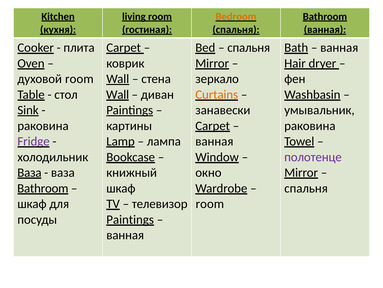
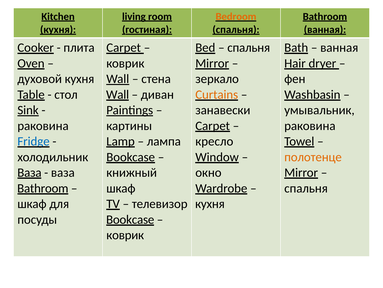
духовой room: room -> кухня (79, 79)
Fridge colour: purple -> blue (34, 141)
ванная: ванная -> кресло (214, 141)
полотенце colour: purple -> orange (313, 157)
room: room -> кухня (210, 203)
Paintings: Paintings -> Bookcase (130, 219)
ванная: ванная -> коврик (125, 235)
